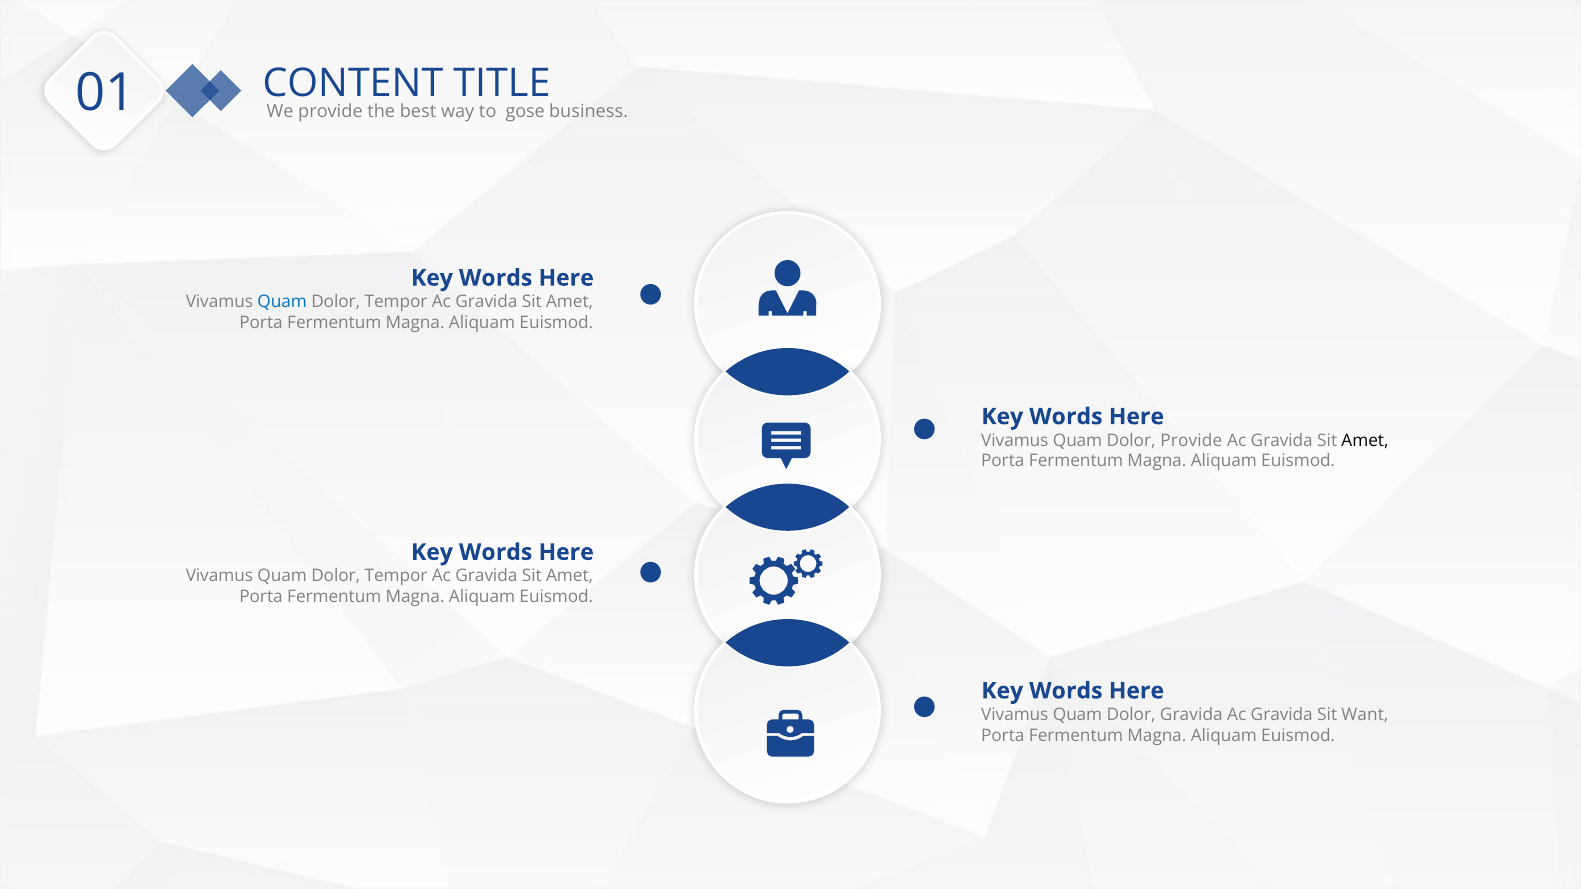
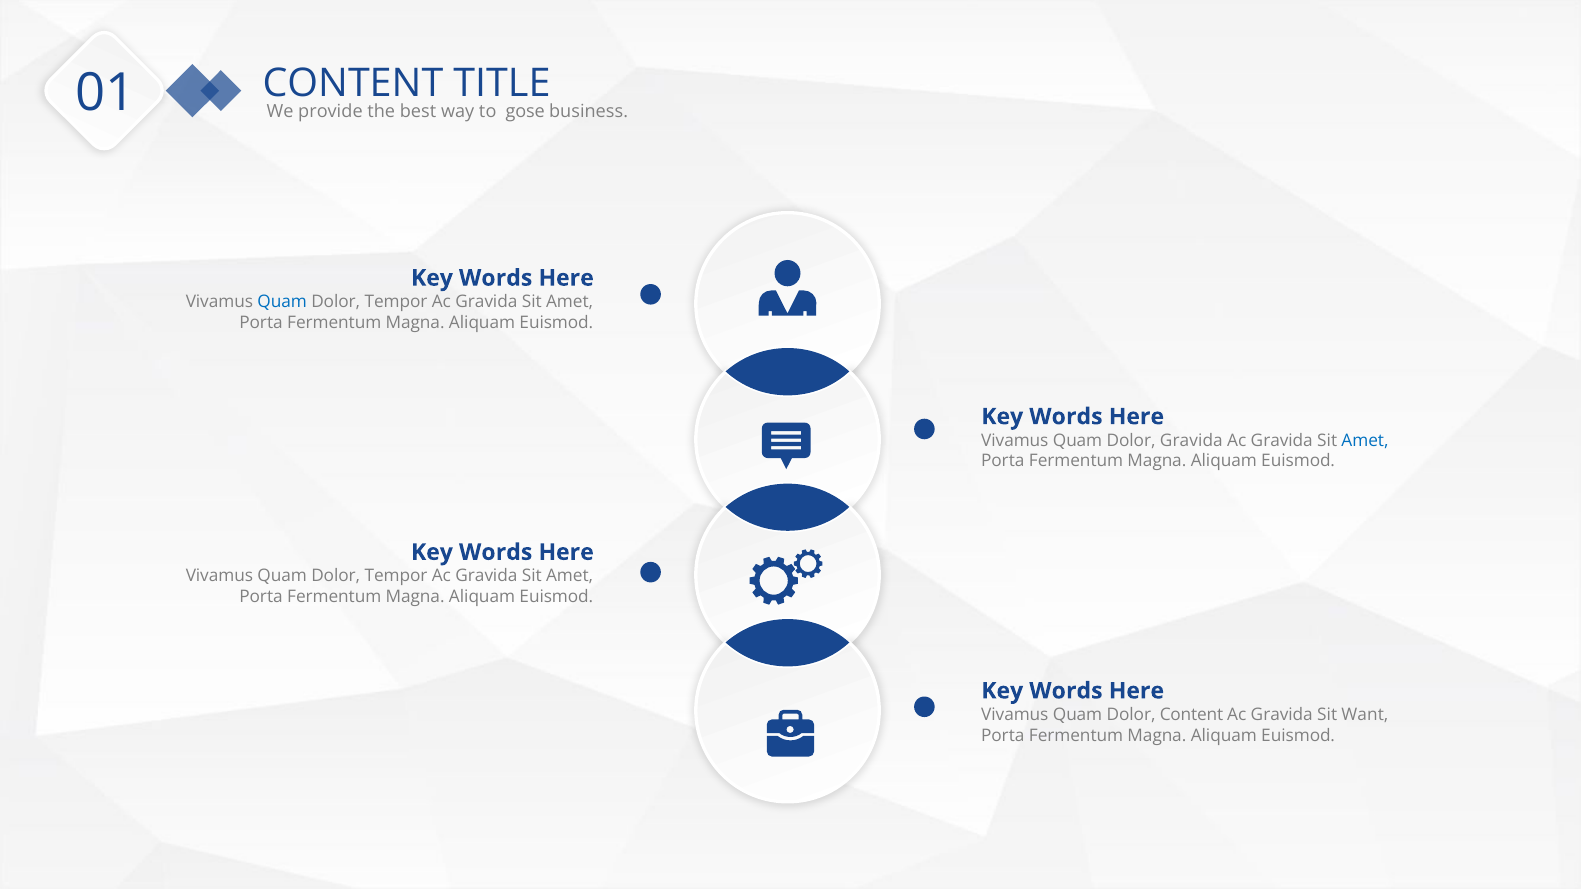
Dolor Provide: Provide -> Gravida (1191, 441)
Amet colour: black -> blue (1365, 441)
Dolor Gravida: Gravida -> Content (1191, 715)
